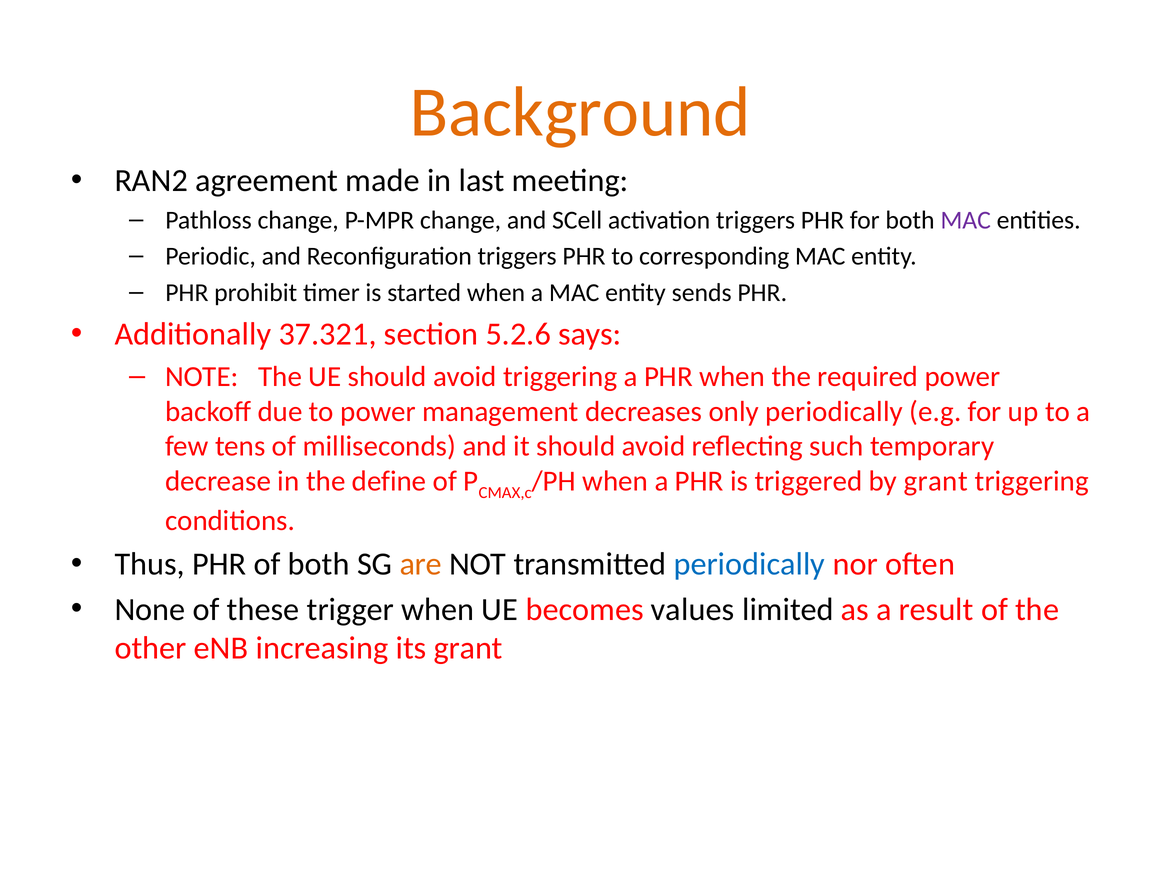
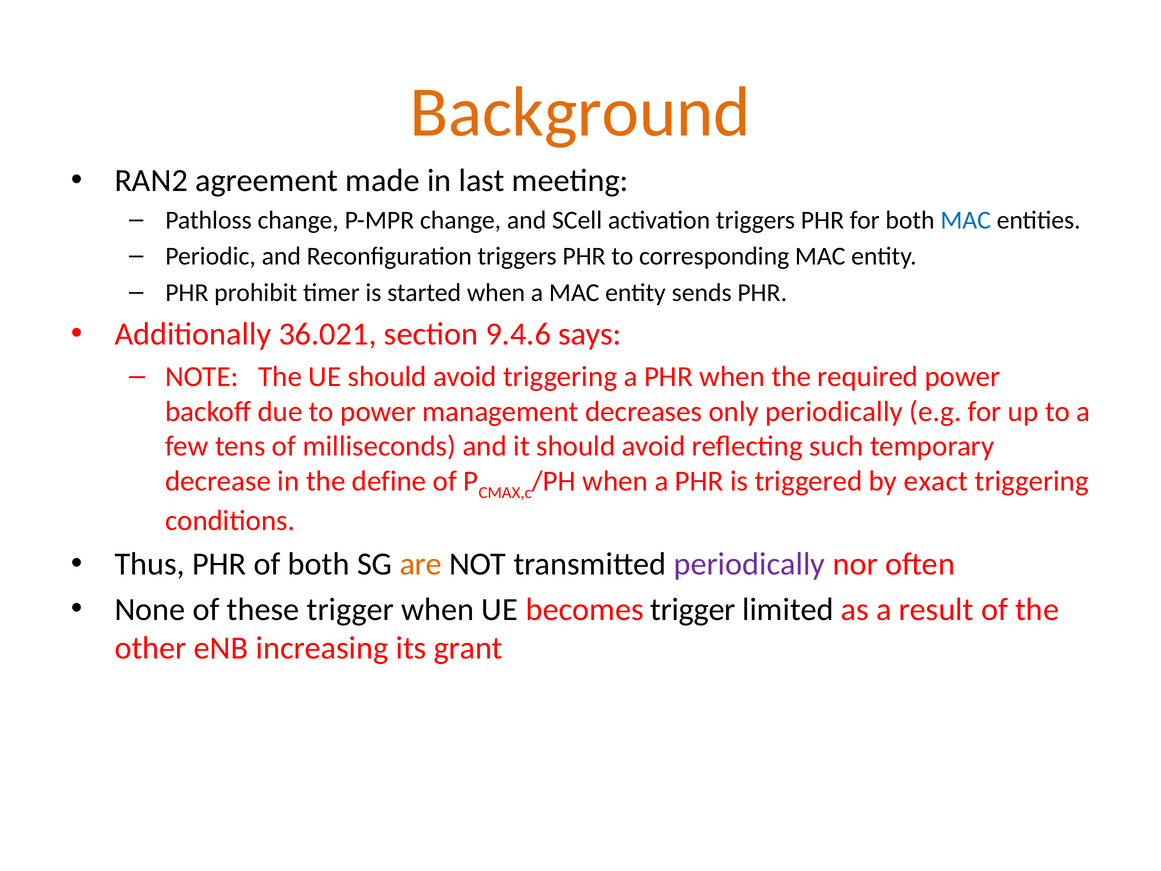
MAC colour: purple -> blue (966, 220)
37.321: 37.321 -> 36.021 (328, 334)
5.2.6: 5.2.6 -> 9.4.6 (518, 334)
by grant: grant -> exact (936, 481)
periodically colour: blue -> purple (749, 564)
becomes values: values -> trigger (693, 609)
